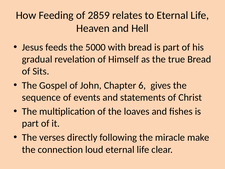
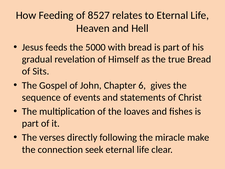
2859: 2859 -> 8527 (99, 15)
loud: loud -> seek (94, 149)
